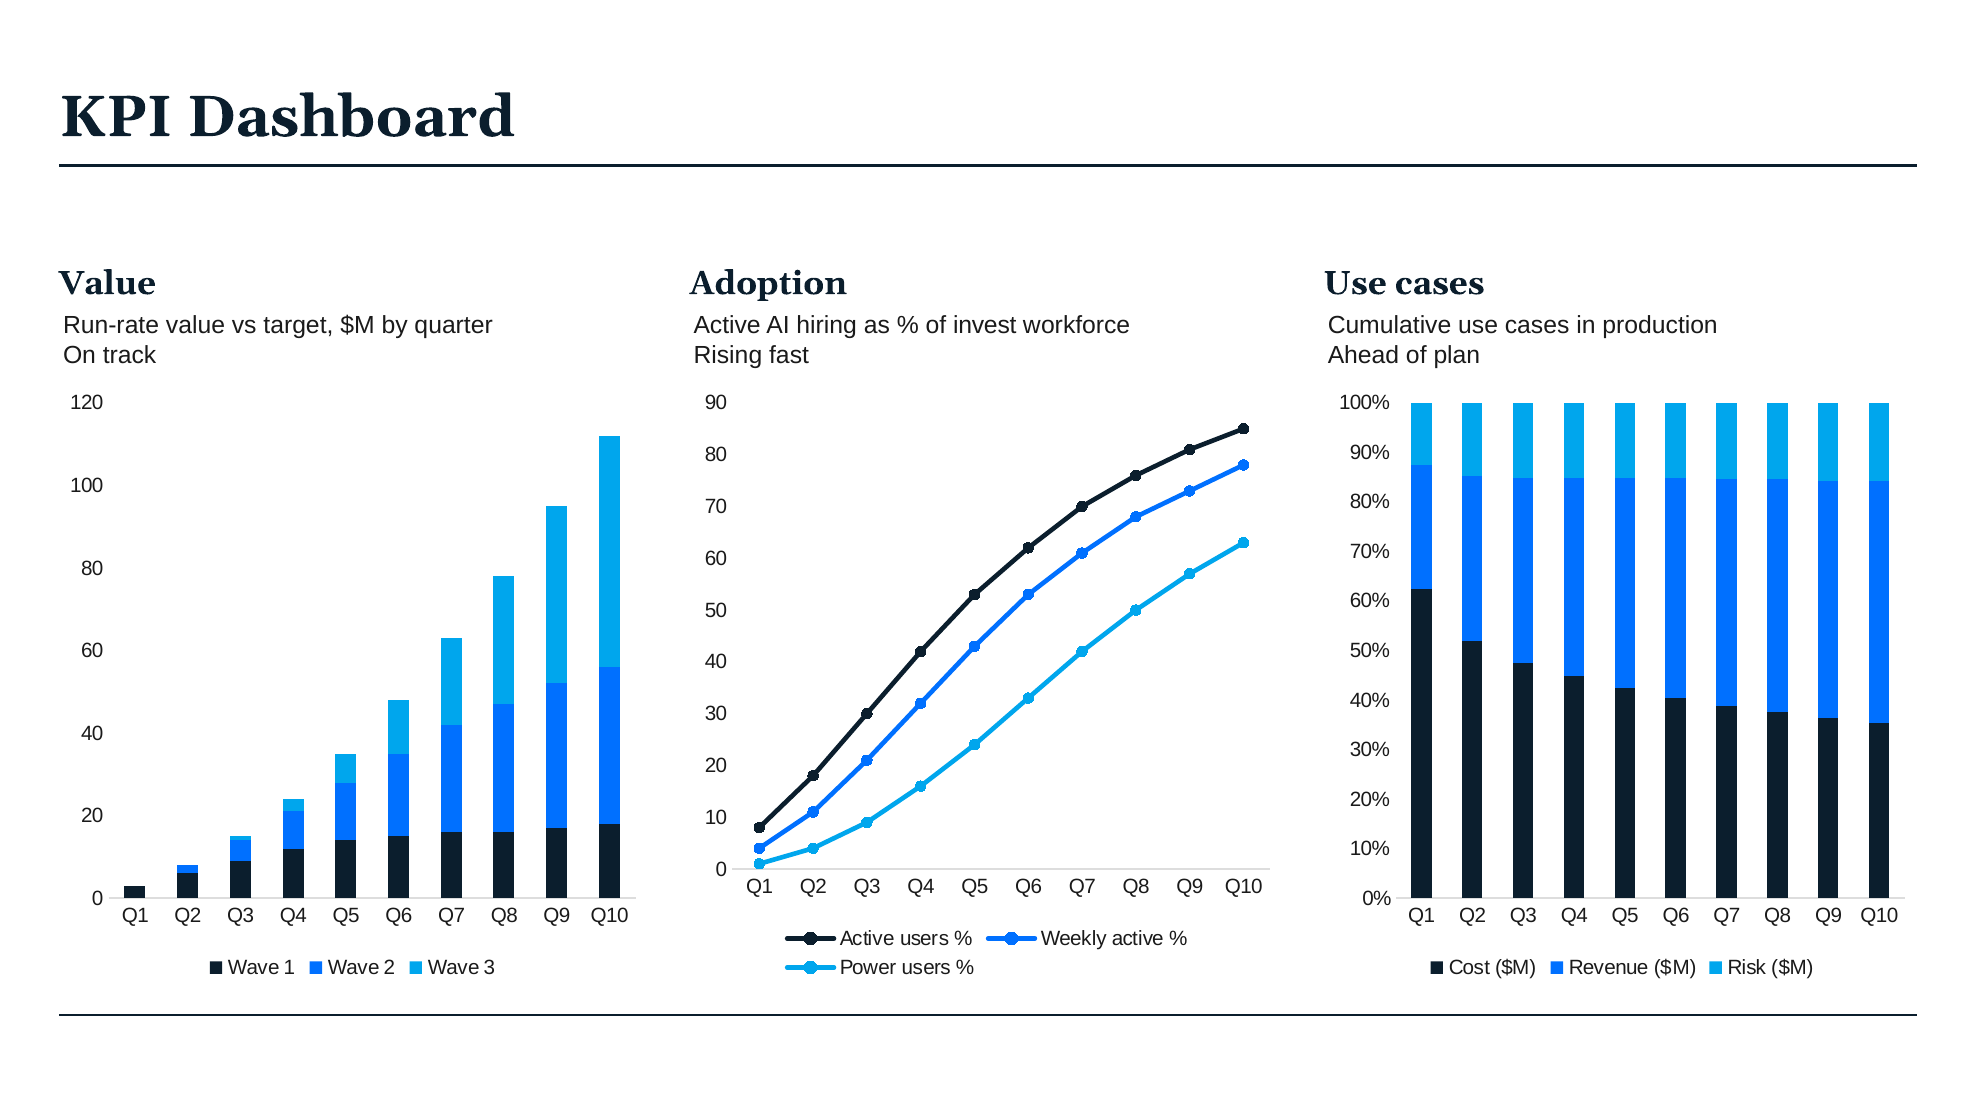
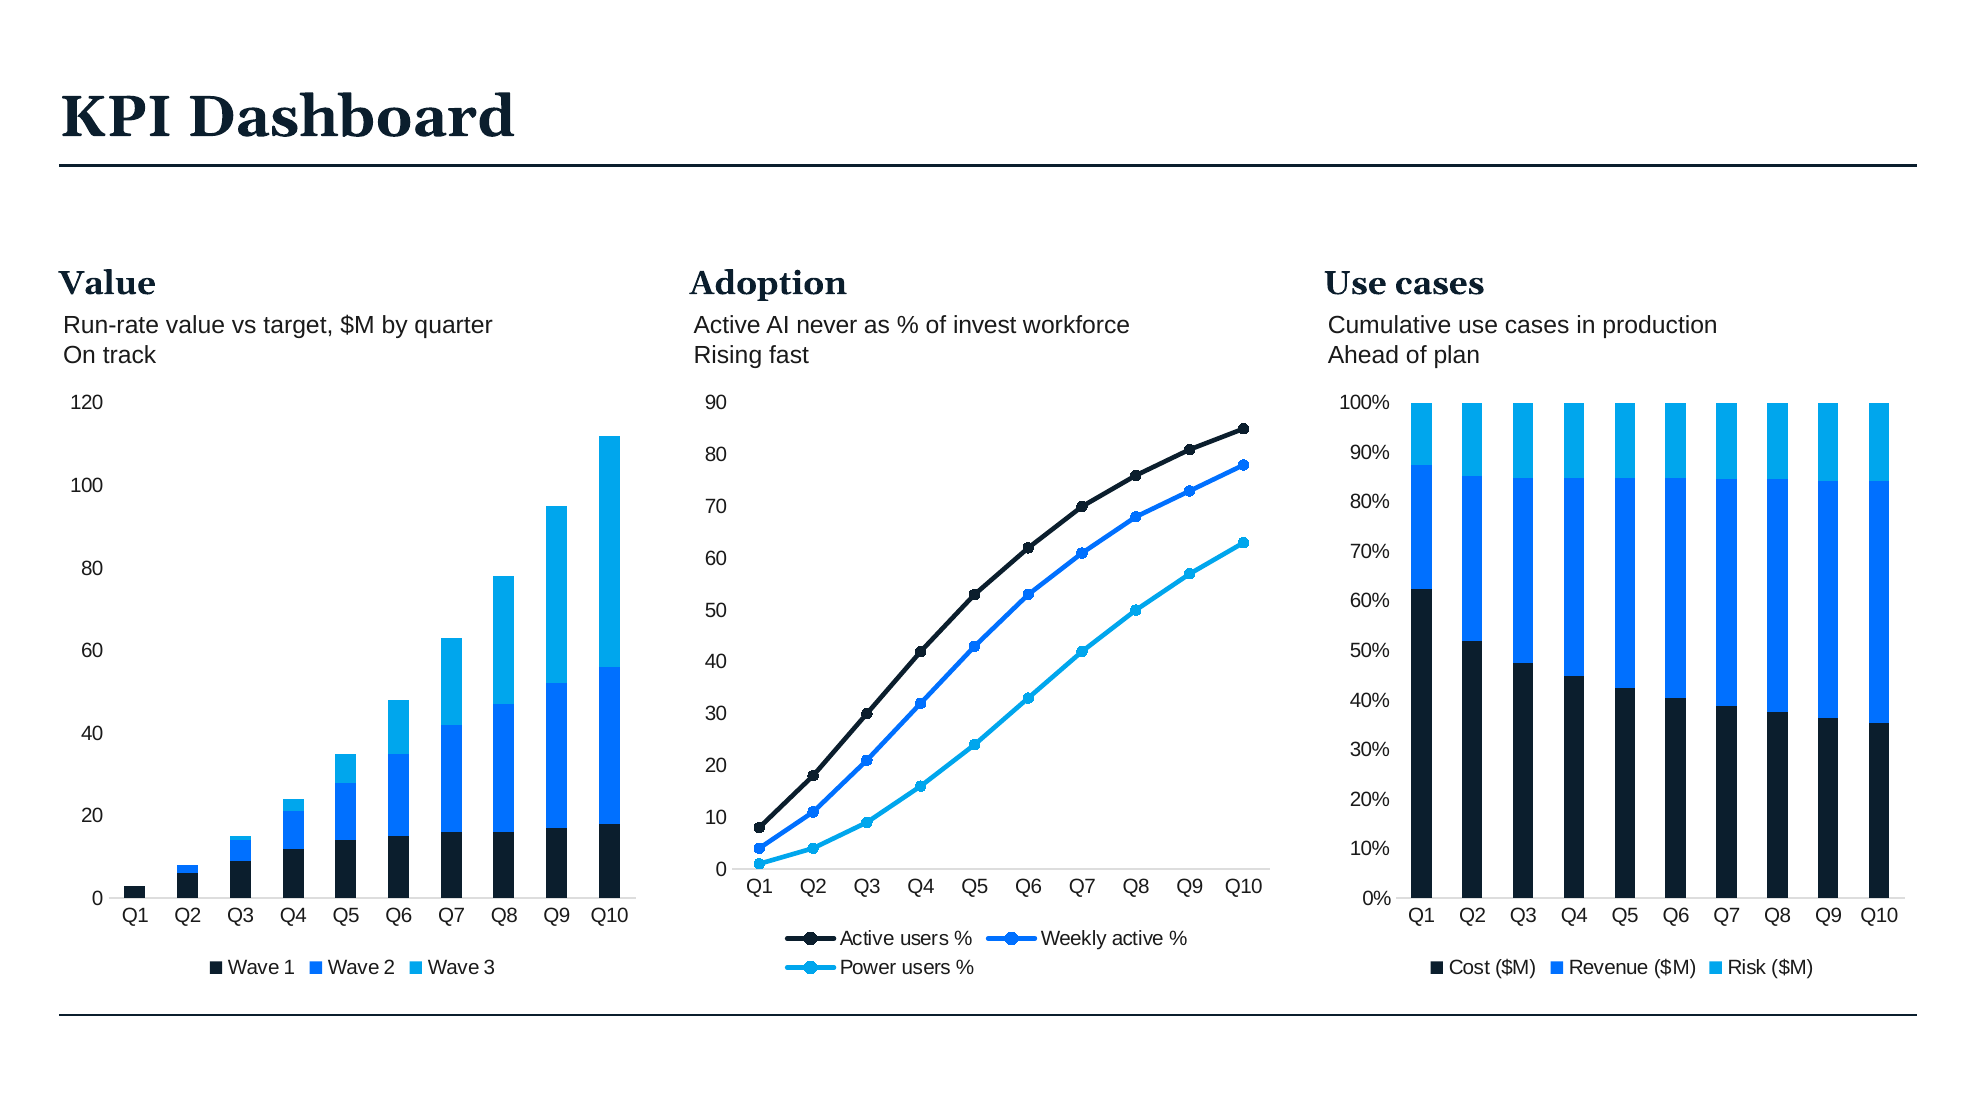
hiring: hiring -> never (827, 326)
